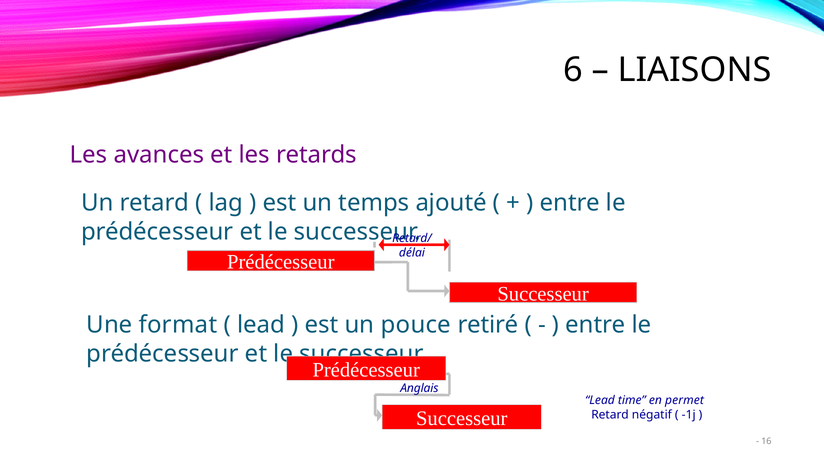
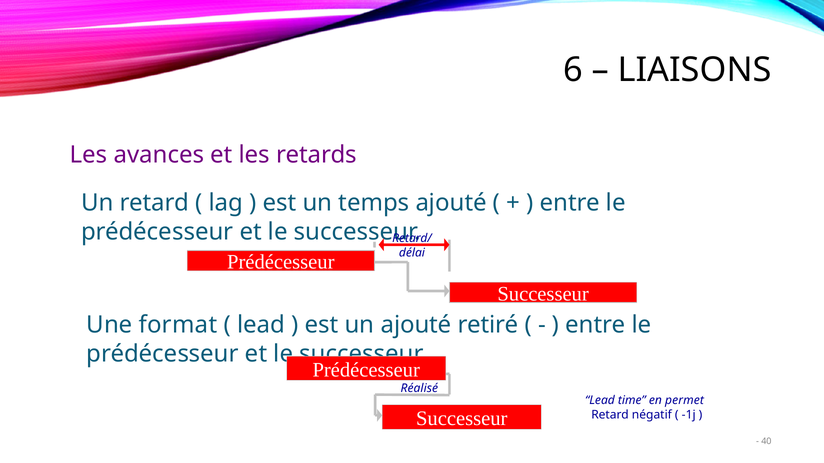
un pouce: pouce -> ajouté (416, 325)
Anglais: Anglais -> Réalisé (419, 389)
16: 16 -> 40 (766, 442)
